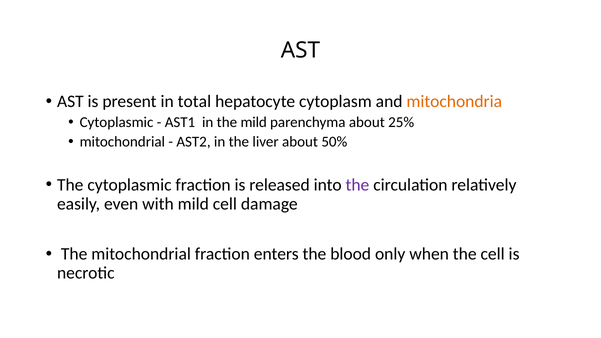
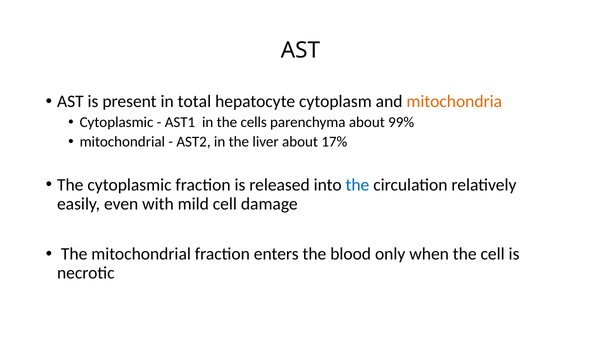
the mild: mild -> cells (254, 122)
25%: 25% -> 99% (401, 122)
50%: 50% -> 17% (334, 142)
the colour: purple -> blue (357, 185)
